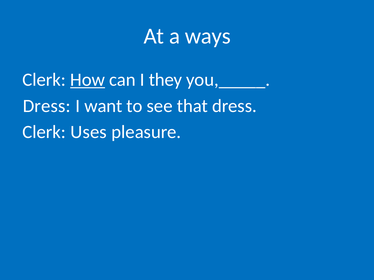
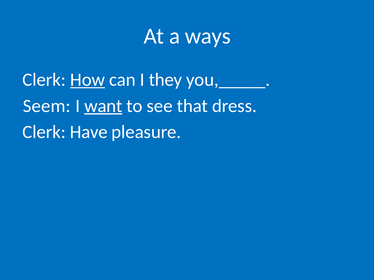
Dress: Dress -> Seem (47, 106)
want underline: none -> present (103, 106)
Uses: Uses -> Have (89, 132)
